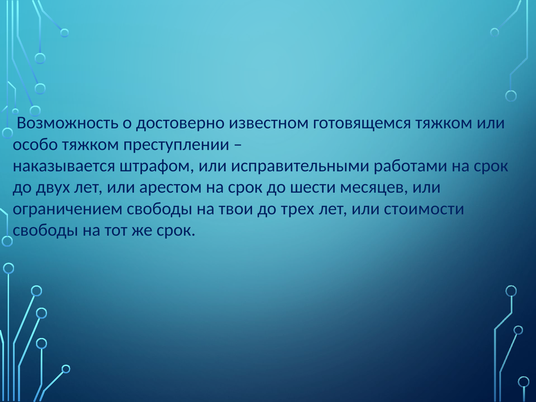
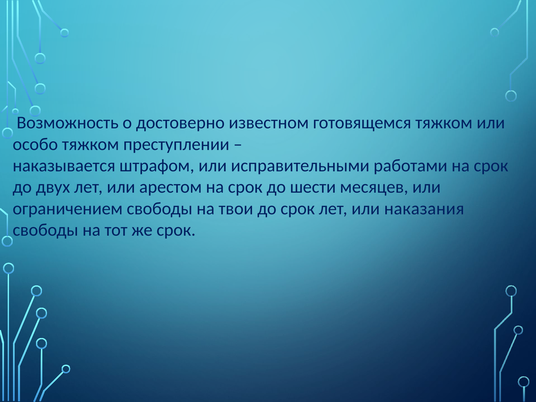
до трех: трех -> срок (298, 208)
стоимости: стоимости -> наказания (424, 208)
